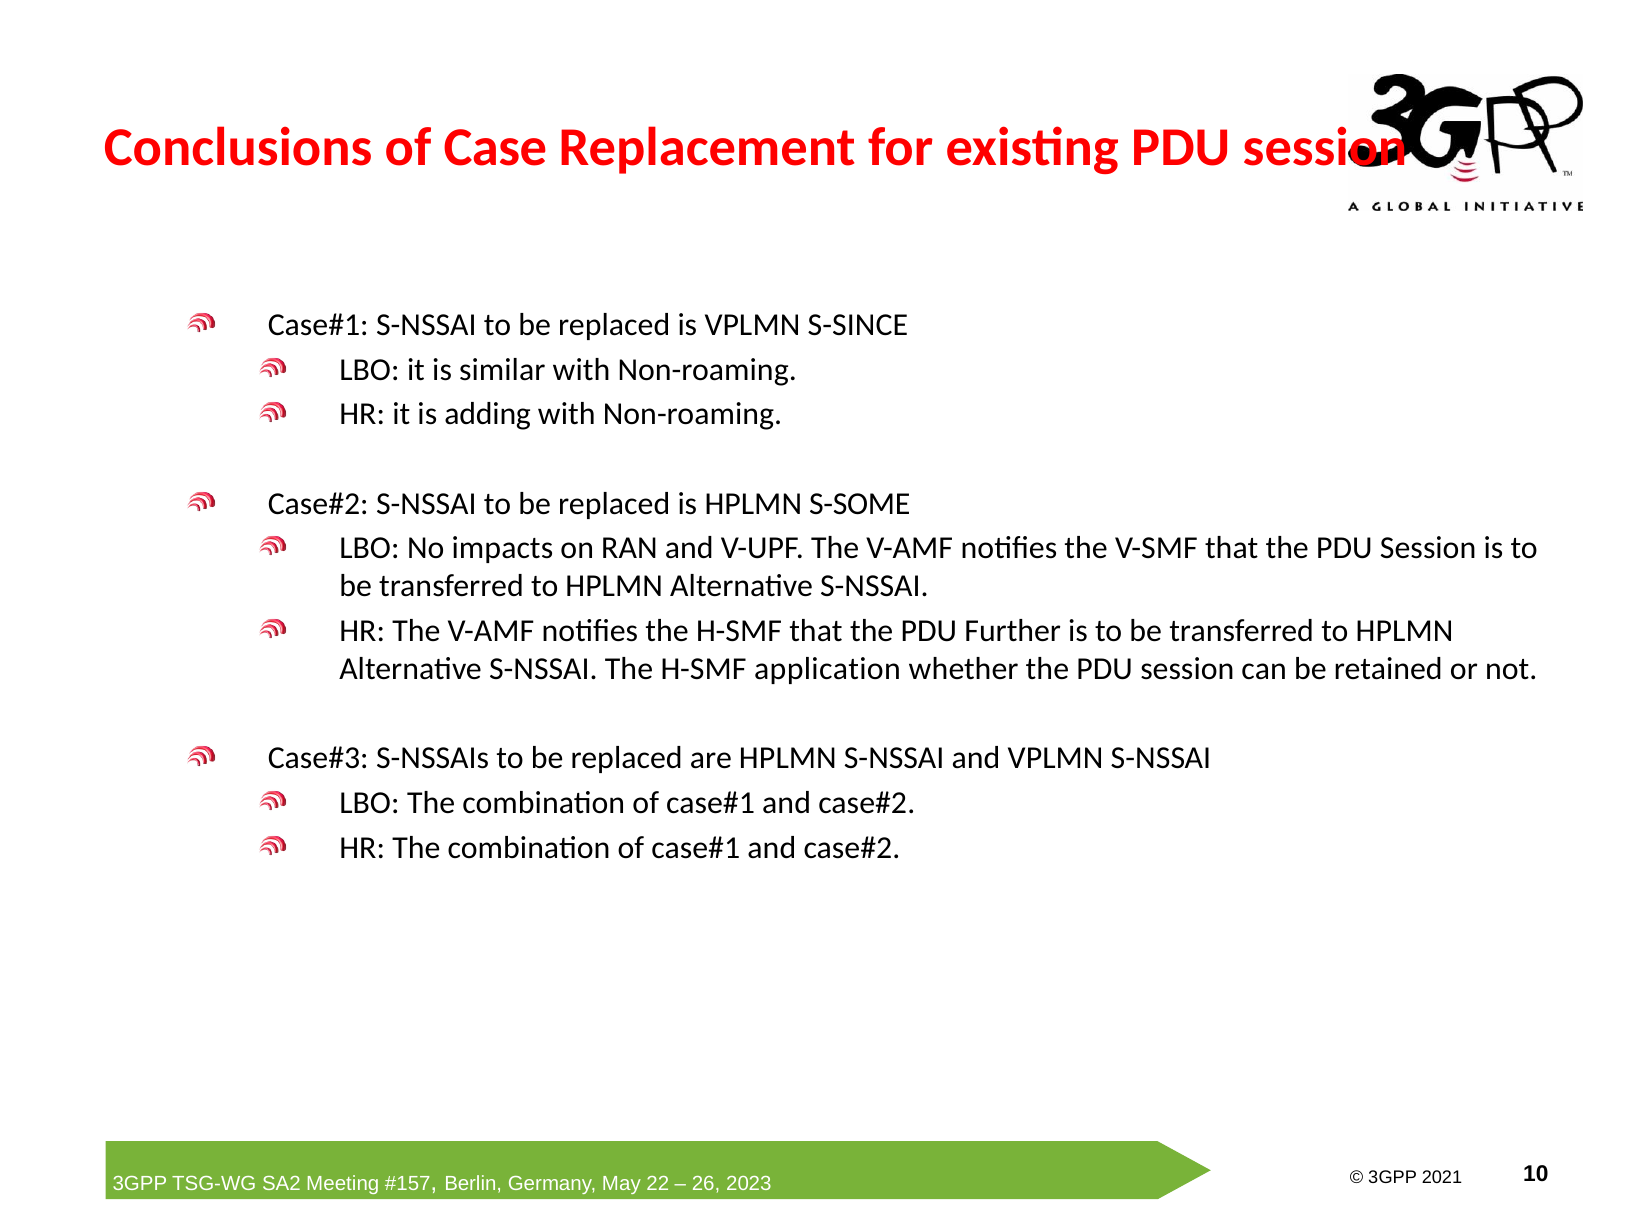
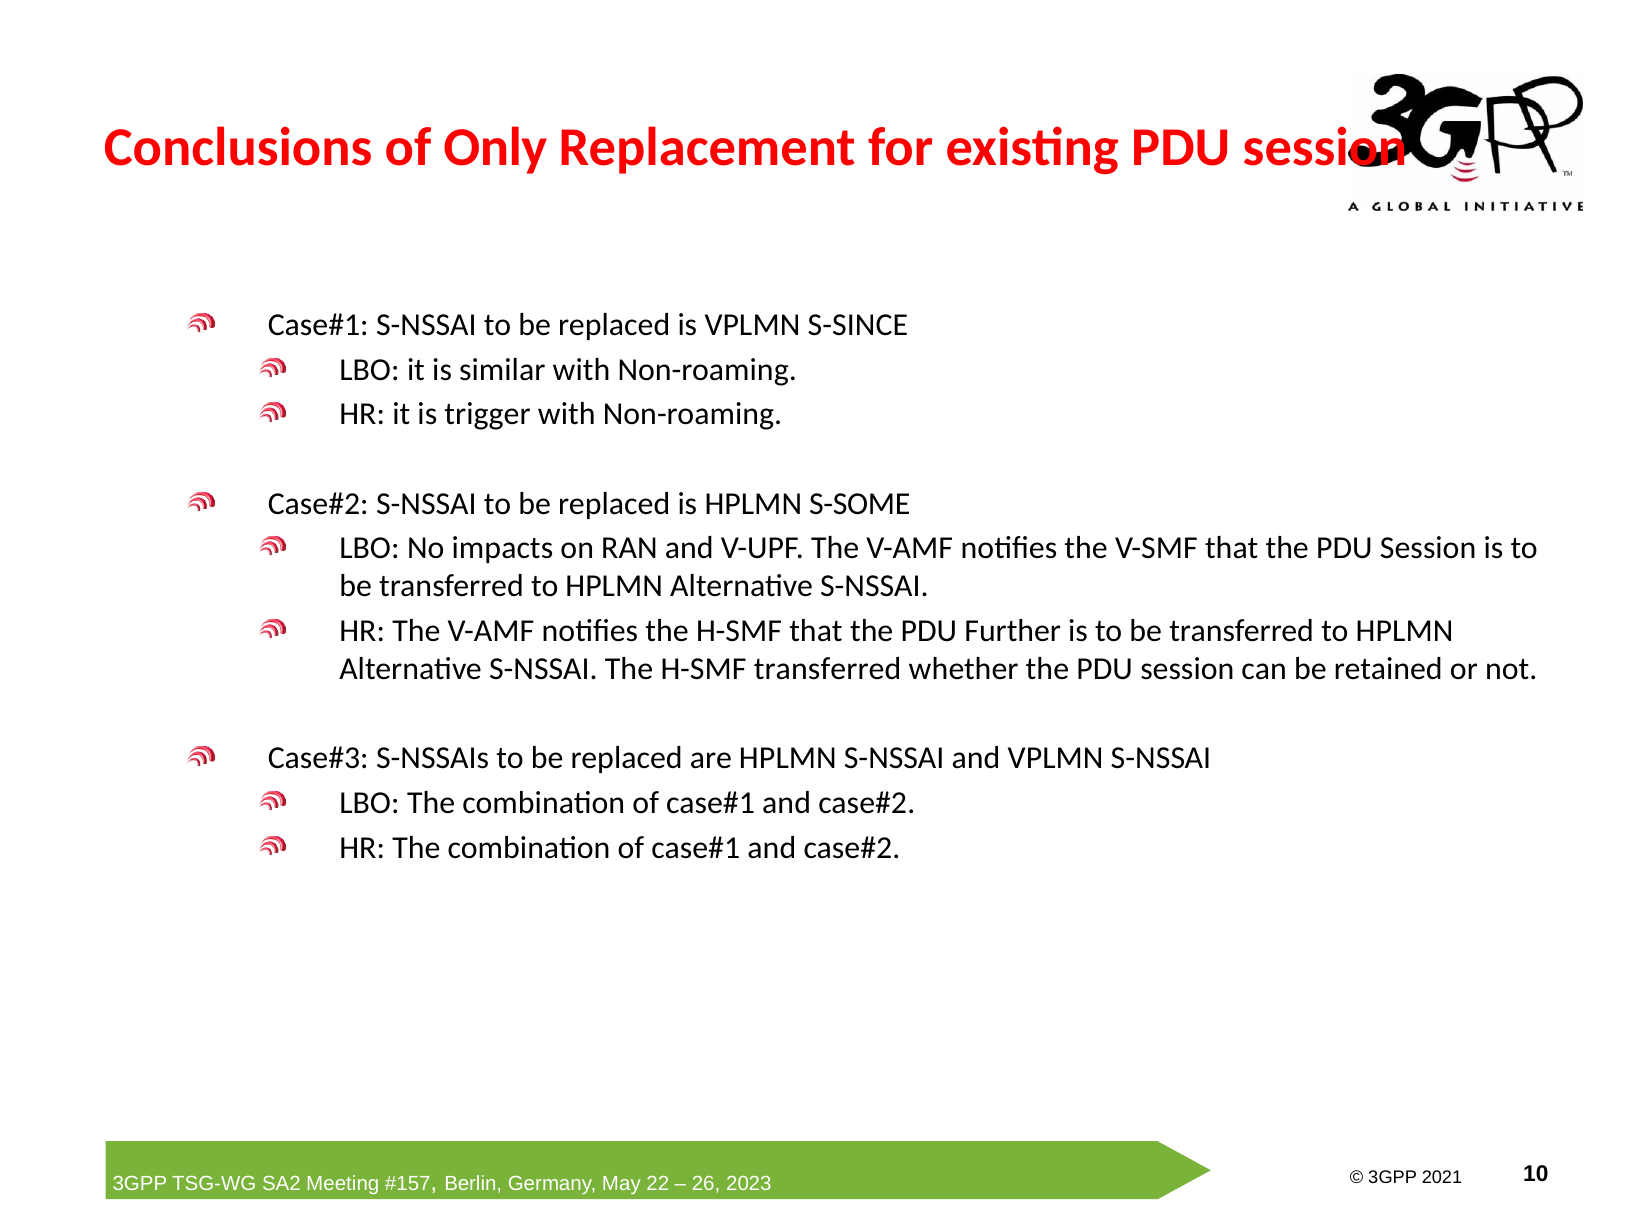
Case: Case -> Only (495, 147)
adding: adding -> trigger (488, 414)
H-SMF application: application -> transferred (828, 669)
